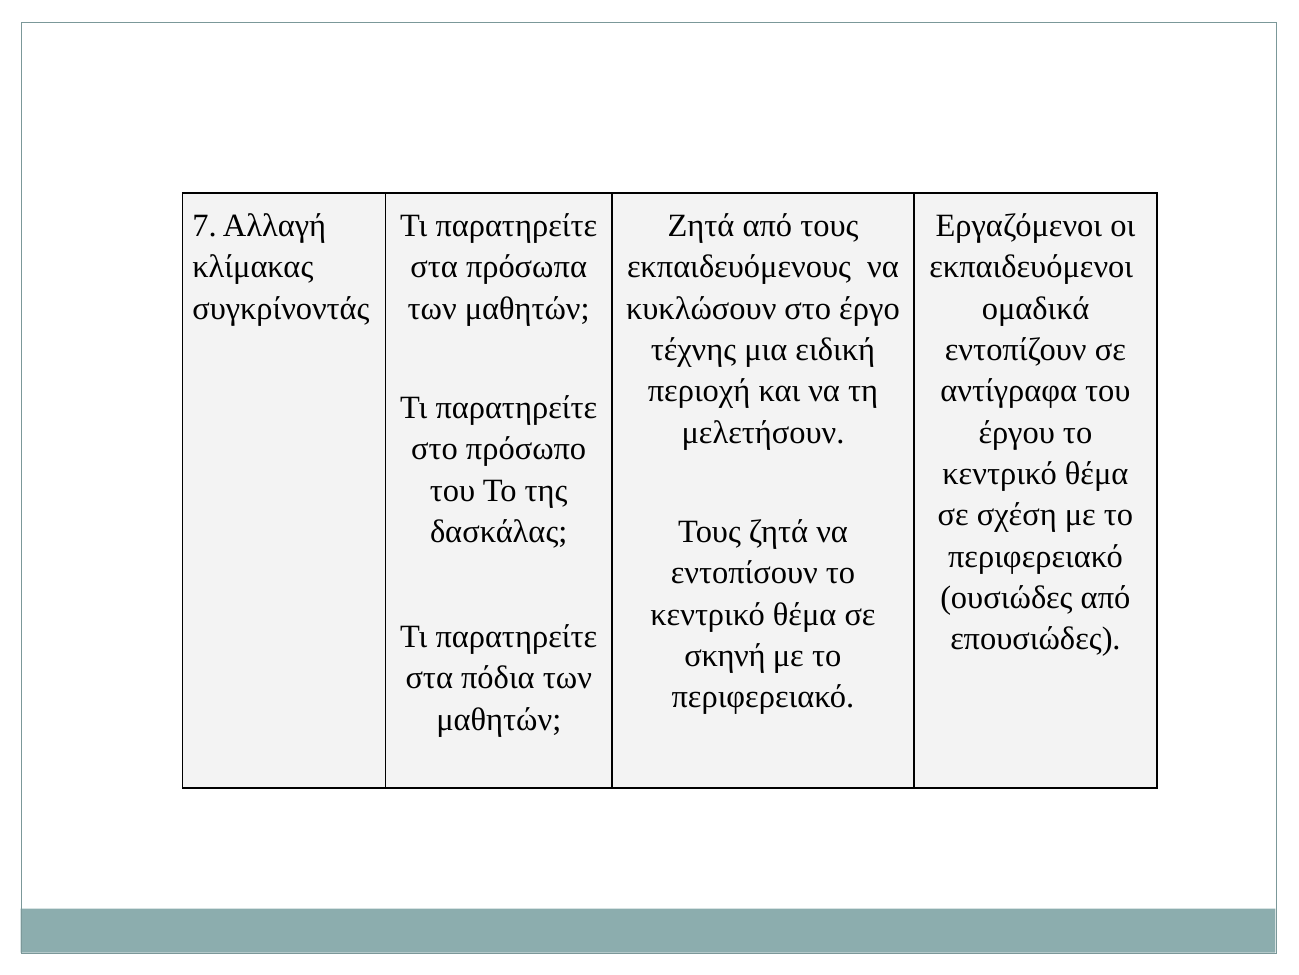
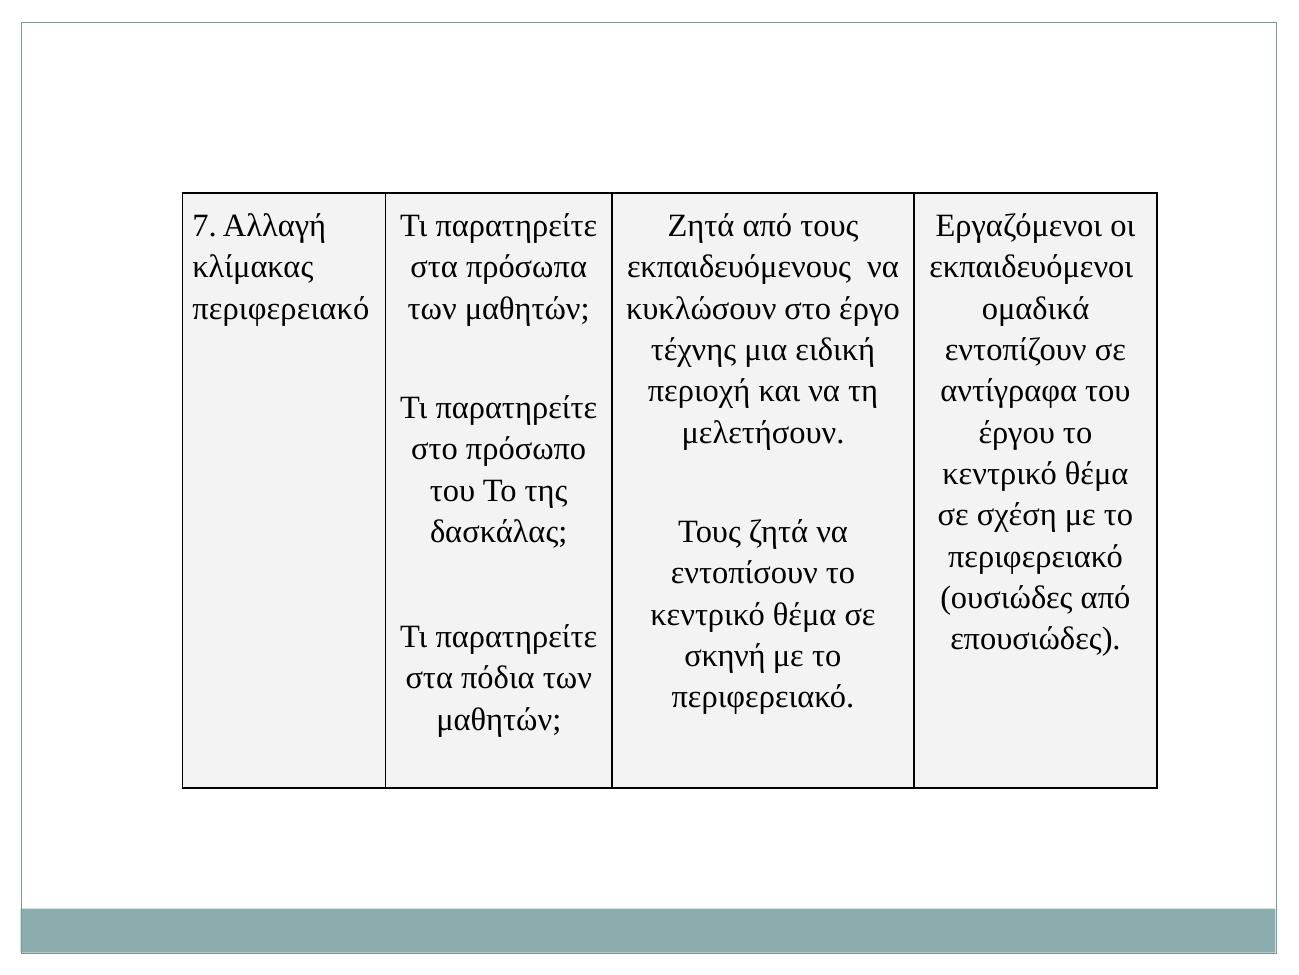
συγκρίνοντάς: συγκρίνοντάς -> περιφερειακό (281, 308)
